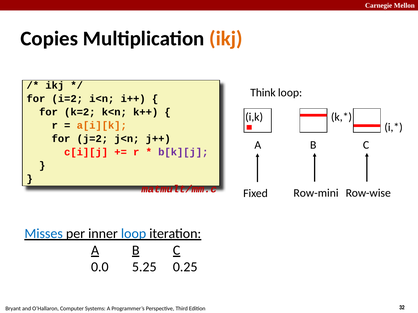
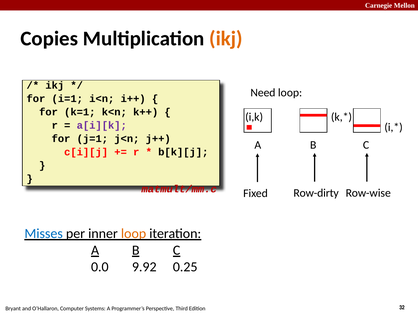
Think: Think -> Need (263, 93)
i=2: i=2 -> i=1 (67, 99)
k=2: k=2 -> k=1 (80, 112)
a[i][k colour: orange -> purple (102, 126)
j=2: j=2 -> j=1 (92, 139)
b[k][j colour: purple -> black (183, 152)
Row-mini: Row-mini -> Row-dirty (316, 193)
loop colour: blue -> orange (134, 234)
5.25: 5.25 -> 9.92 (144, 267)
